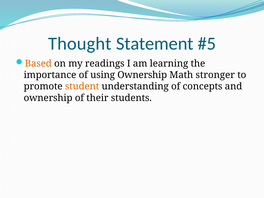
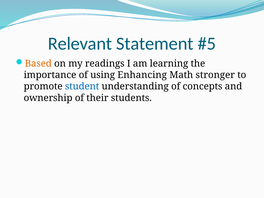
Thought: Thought -> Relevant (80, 44)
using Ownership: Ownership -> Enhancing (142, 75)
student colour: orange -> blue (82, 86)
